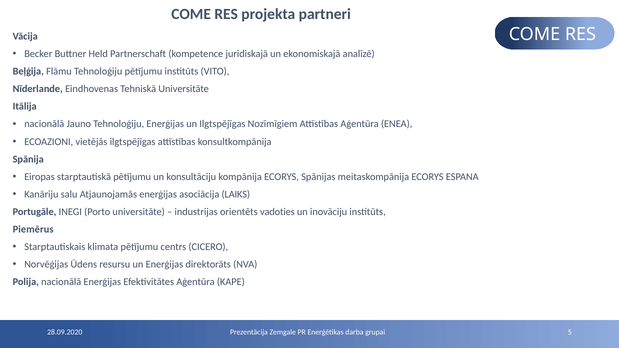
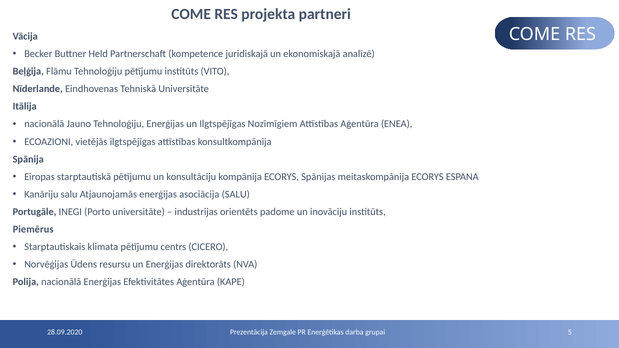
asociācija LAIKS: LAIKS -> SALU (236, 194)
vadoties: vadoties -> padome (277, 212)
